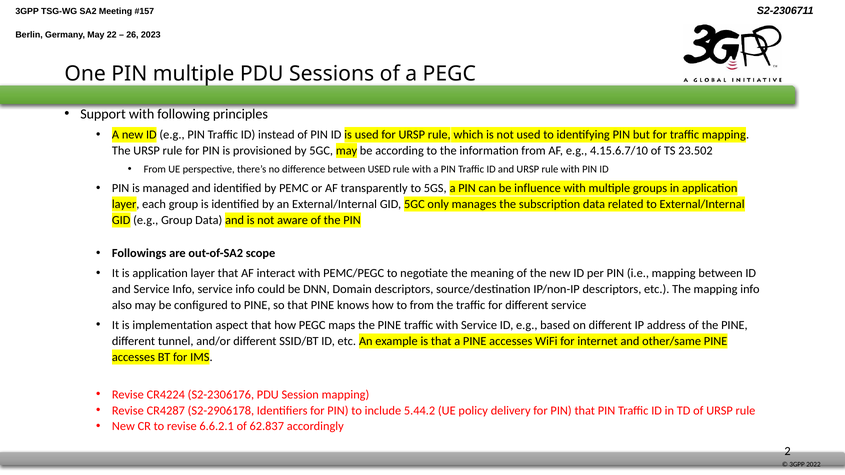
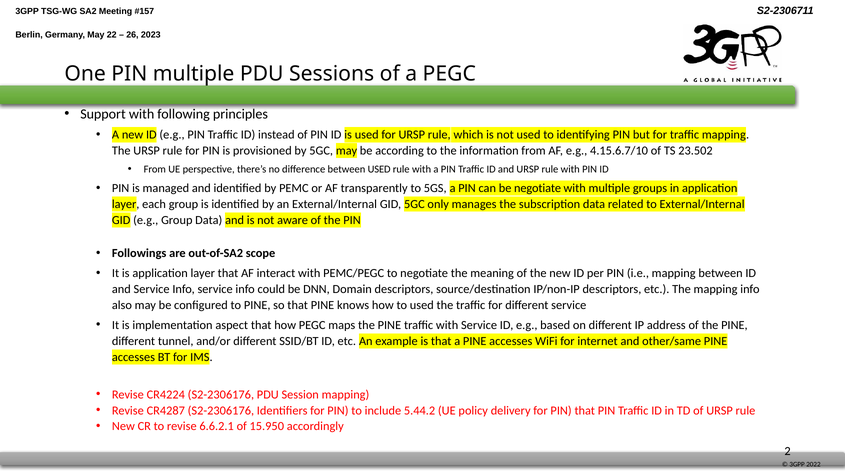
be influence: influence -> negotiate (538, 188)
to from: from -> used (422, 305)
CR4287 S2-2906178: S2-2906178 -> S2-2306176 (221, 411)
62.837: 62.837 -> 15.950 (267, 427)
